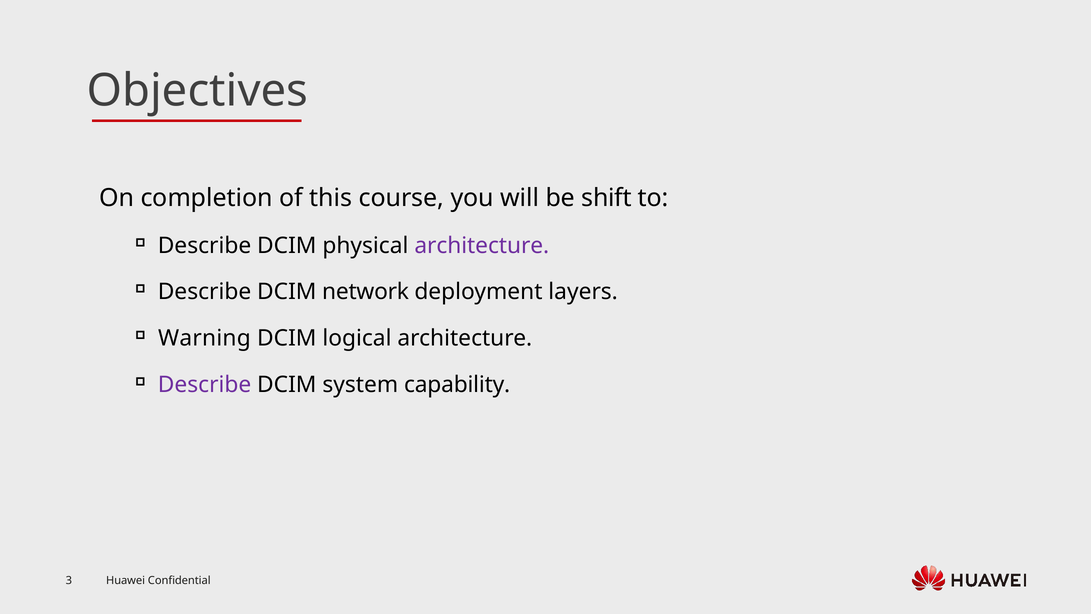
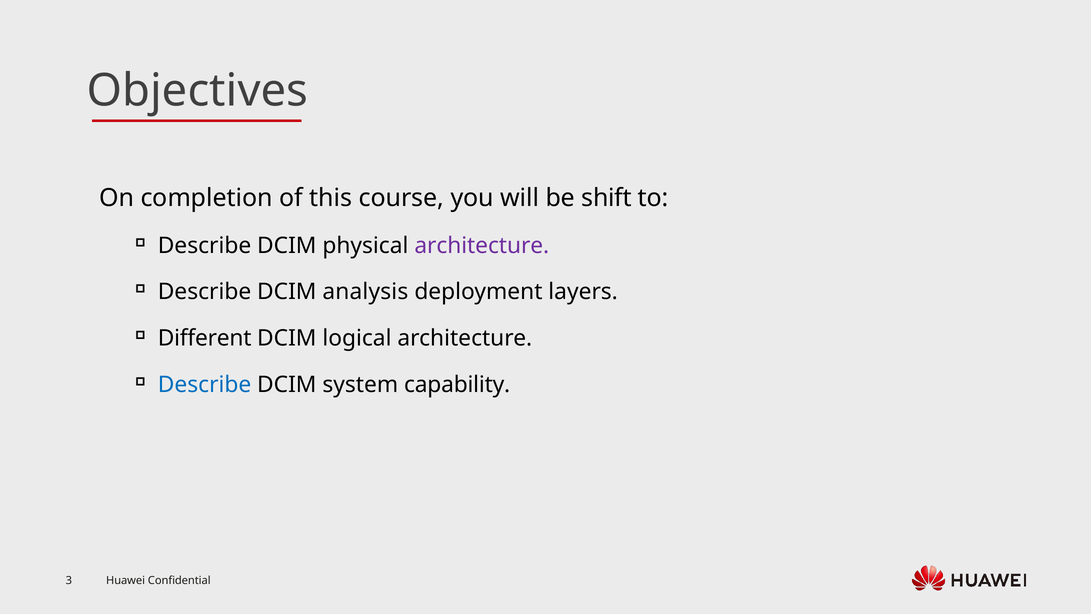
network: network -> analysis (365, 292)
Warning: Warning -> Different (205, 338)
Describe colour: purple -> blue (205, 384)
